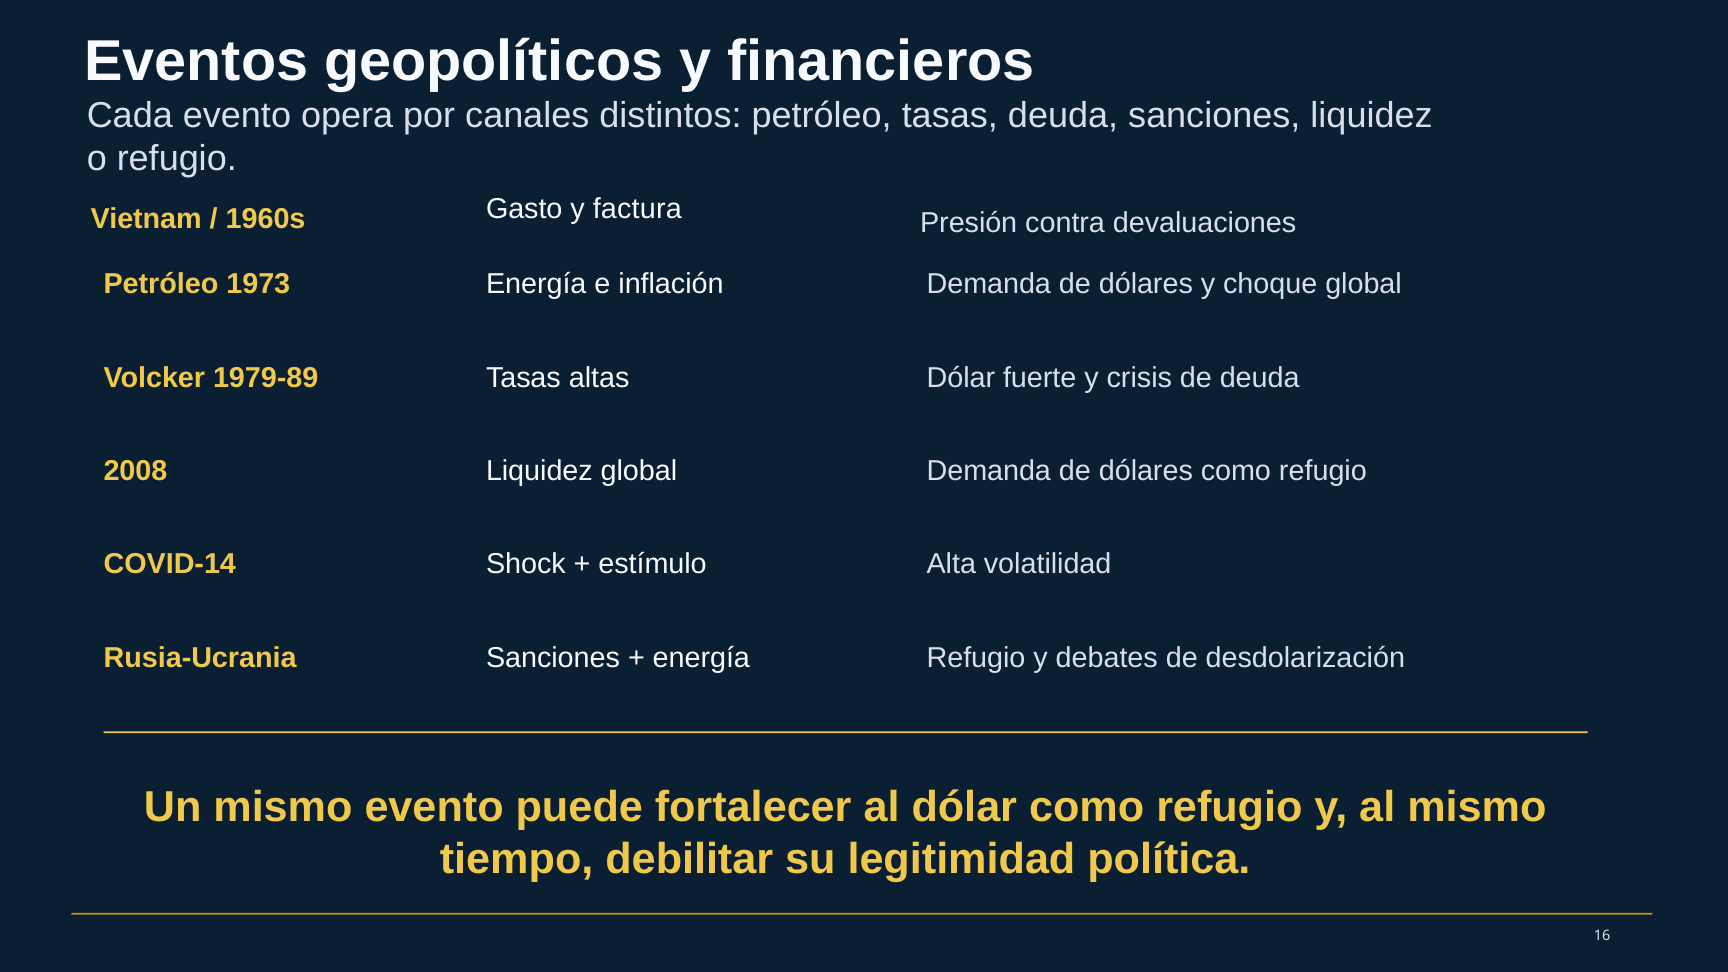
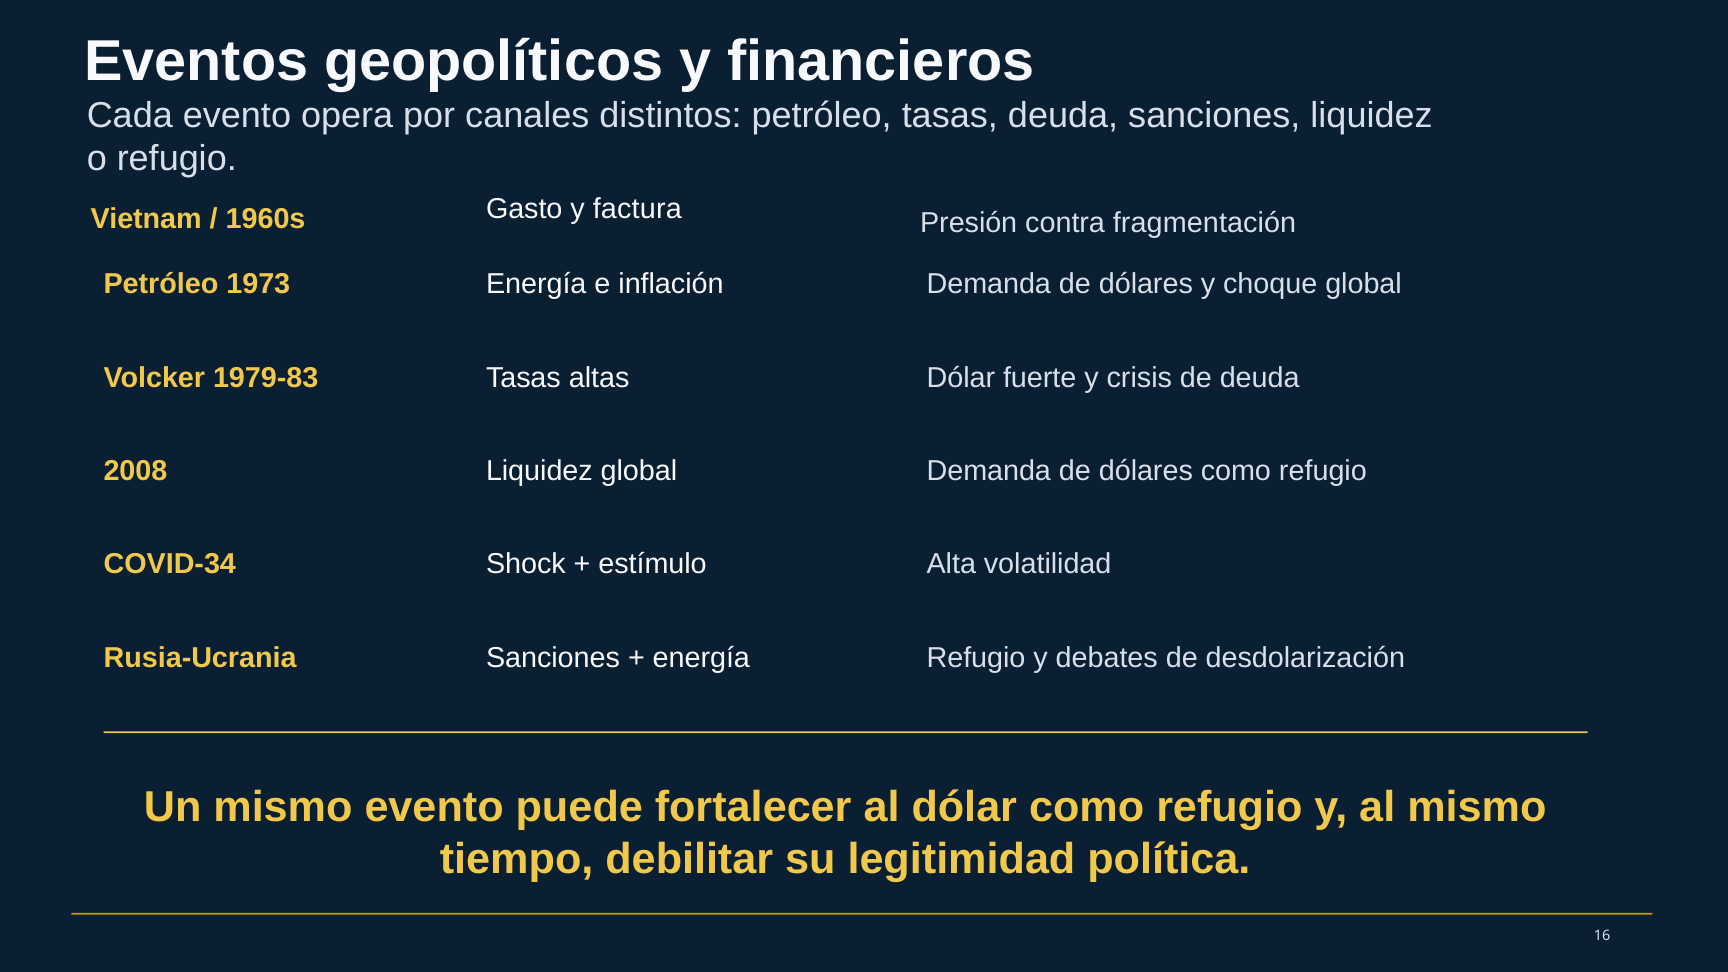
devaluaciones: devaluaciones -> fragmentación (1205, 223)
1979-89: 1979-89 -> 1979-83 (266, 378)
COVID-14: COVID-14 -> COVID-34 (170, 564)
